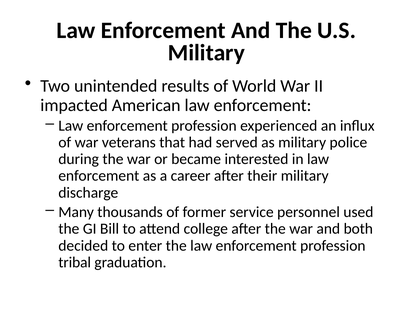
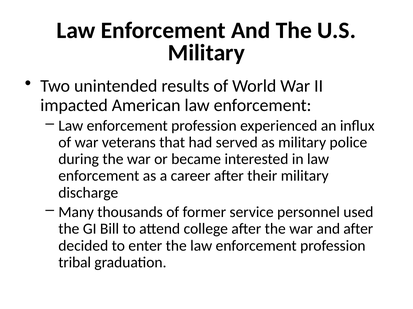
and both: both -> after (358, 229)
